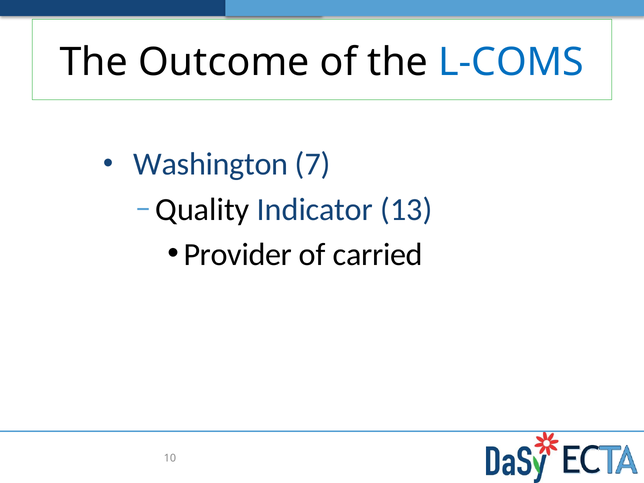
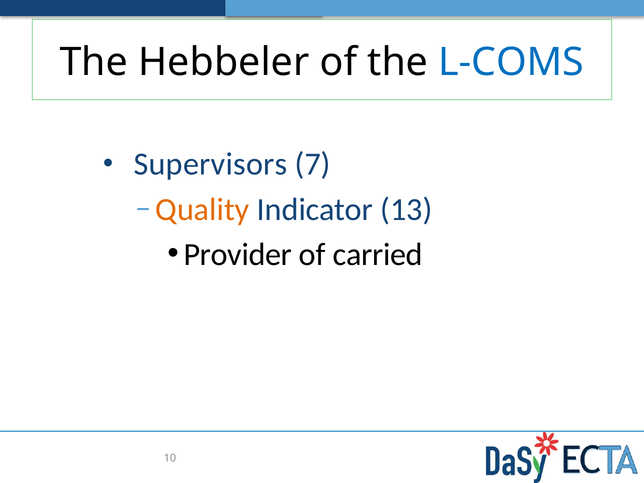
Outcome: Outcome -> Hebbeler (224, 62)
Washington: Washington -> Supervisors (210, 164)
Quality colour: black -> orange (202, 209)
